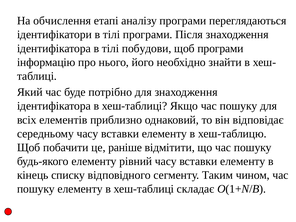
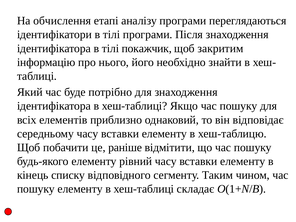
побудови: побудови -> покажчик (147, 48)
щоб програми: програми -> закритим (220, 48)
